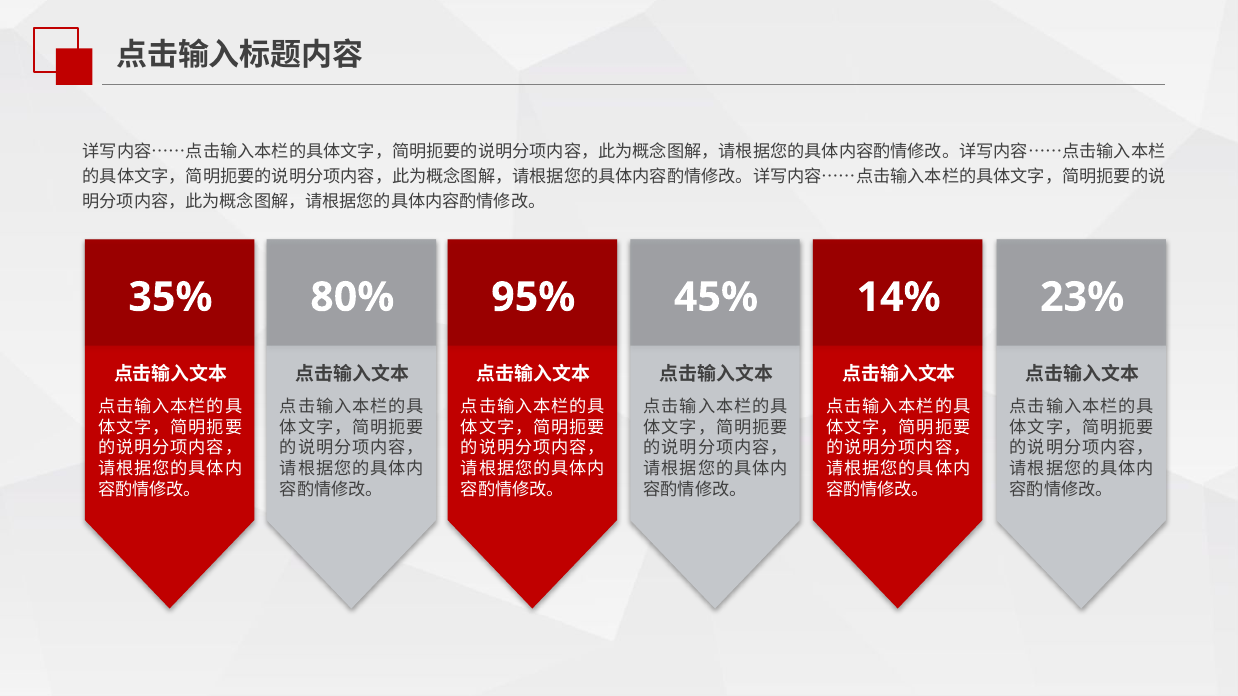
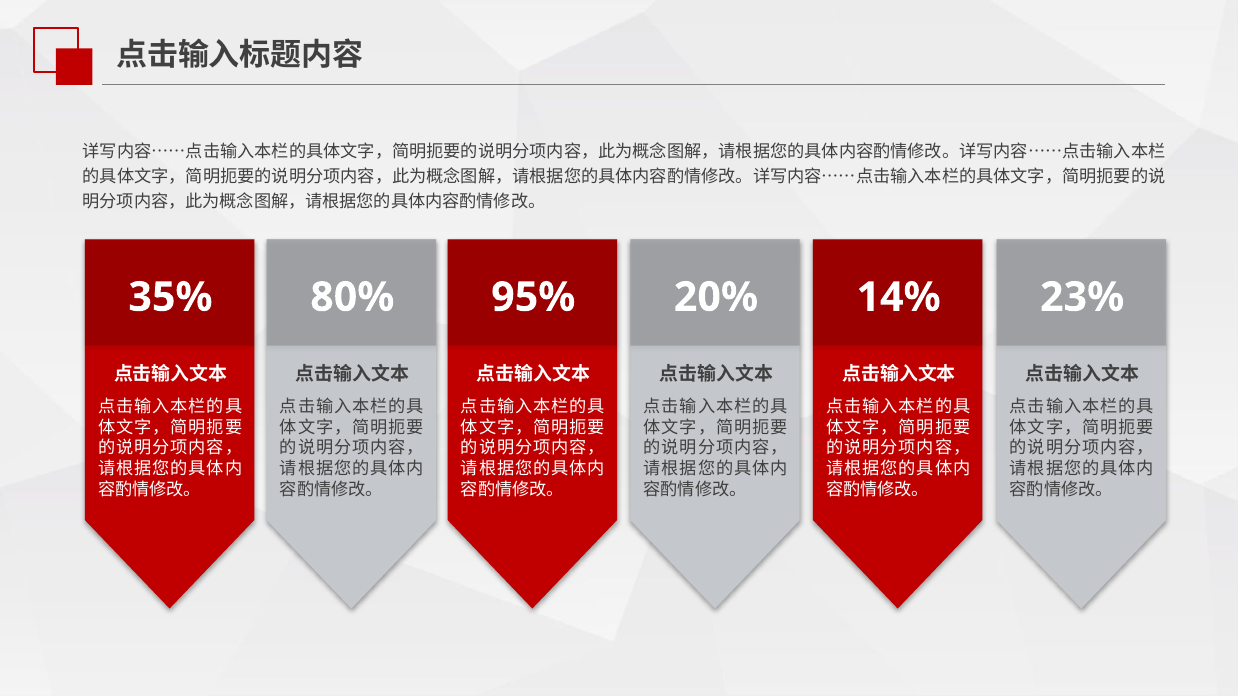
45%: 45% -> 20% (716, 297)
